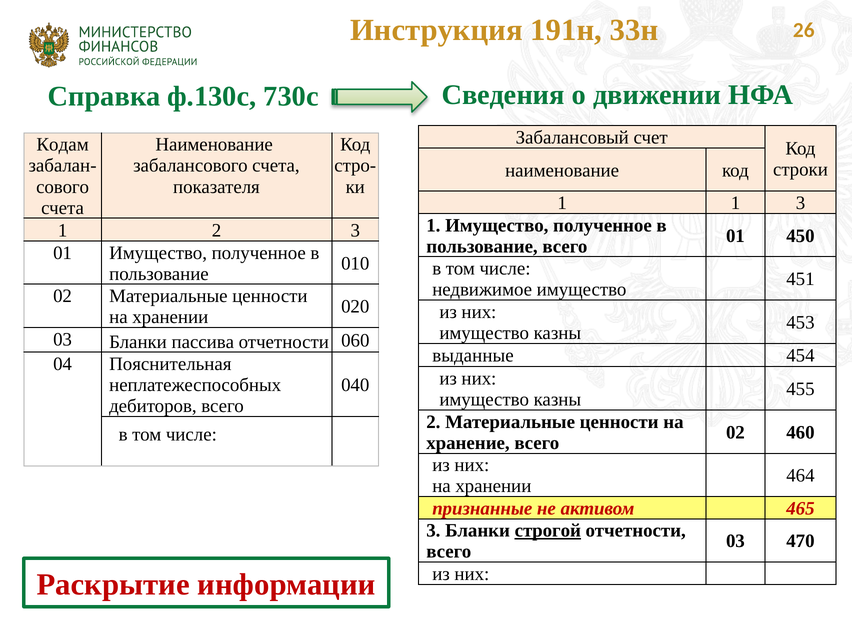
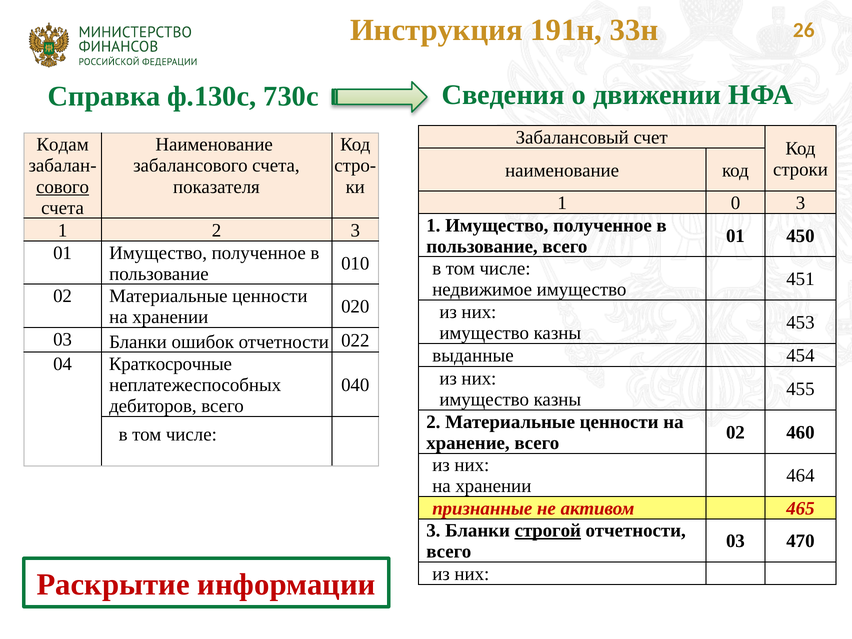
сового underline: none -> present (63, 187)
1 1: 1 -> 0 (736, 203)
пассива: пассива -> ошибок (203, 342)
060: 060 -> 022 (355, 341)
Пояснительная: Пояснительная -> Краткосрочные (170, 364)
